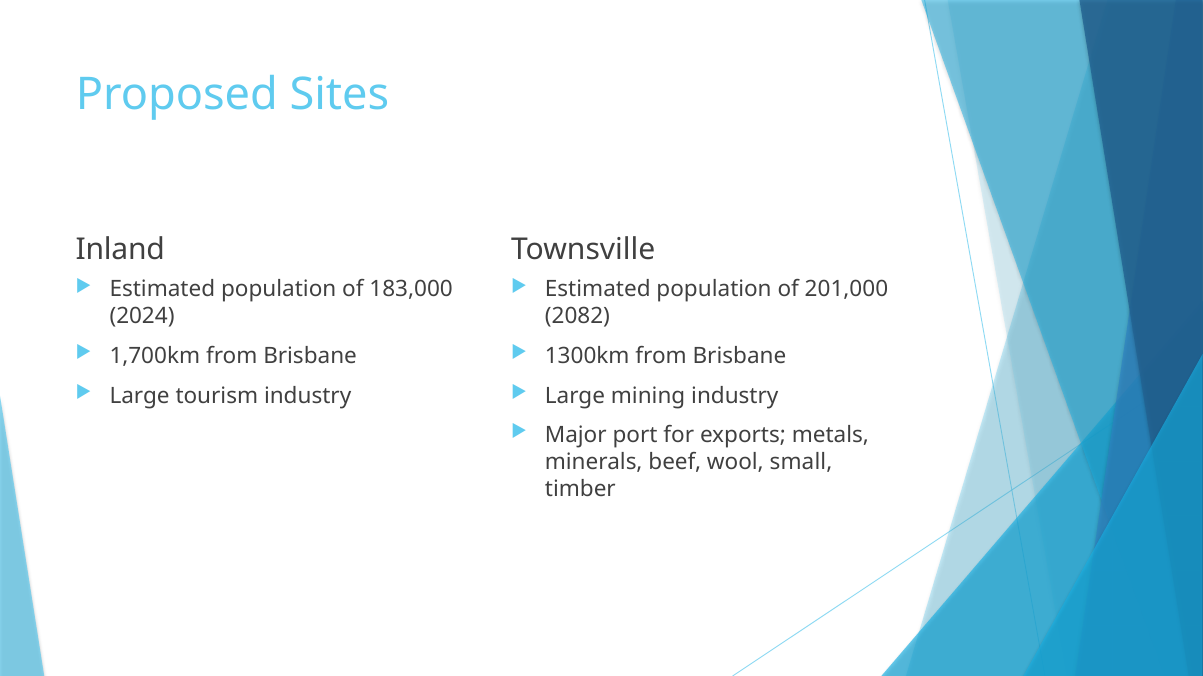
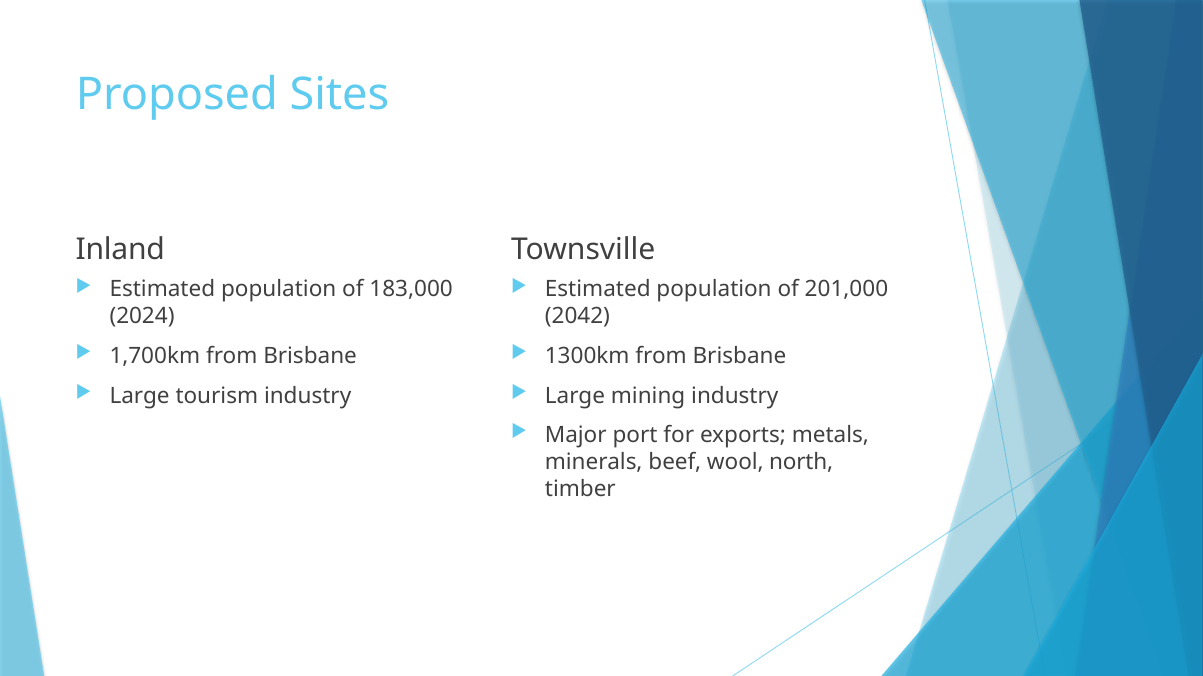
2082: 2082 -> 2042 (577, 317)
small: small -> north (801, 463)
